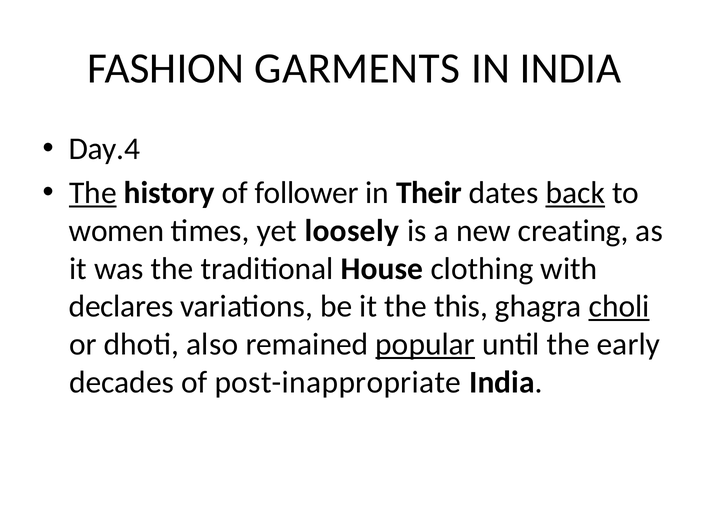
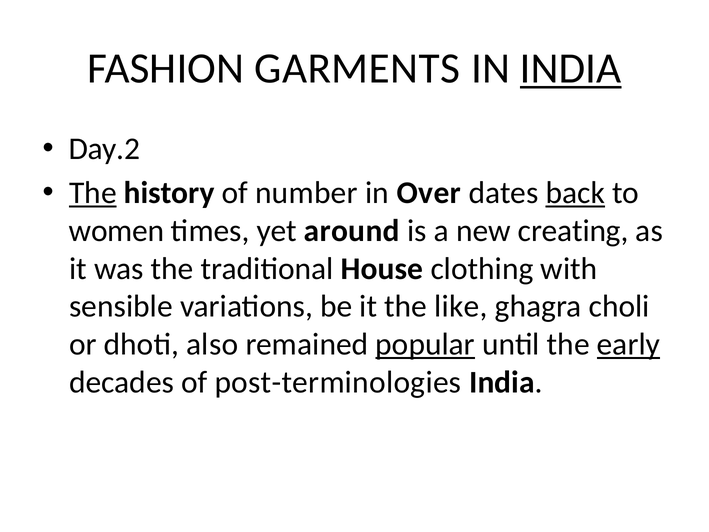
INDIA underline: none -> present (571, 69)
Day.4: Day.4 -> Day.2 (104, 149)
follower: follower -> number (306, 193)
Their: Their -> Over (429, 193)
loosely: loosely -> around (352, 231)
declares: declares -> sensible (121, 306)
this: this -> like (461, 306)
choli underline: present -> none (619, 306)
early underline: none -> present (628, 344)
post-inappropriate: post-inappropriate -> post-terminologies (338, 382)
